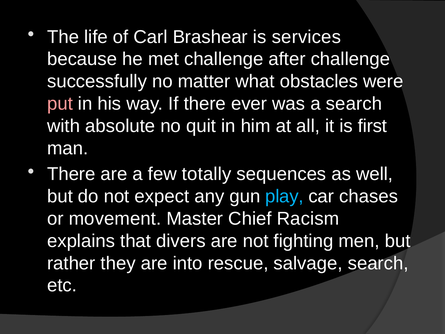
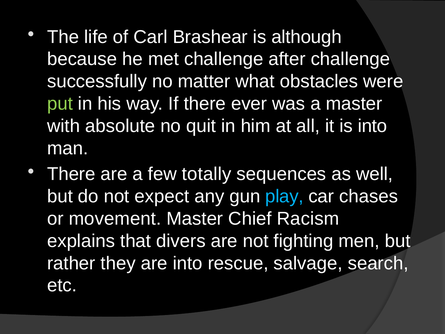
services: services -> although (307, 37)
put colour: pink -> light green (60, 104)
a search: search -> master (354, 104)
is first: first -> into (373, 126)
